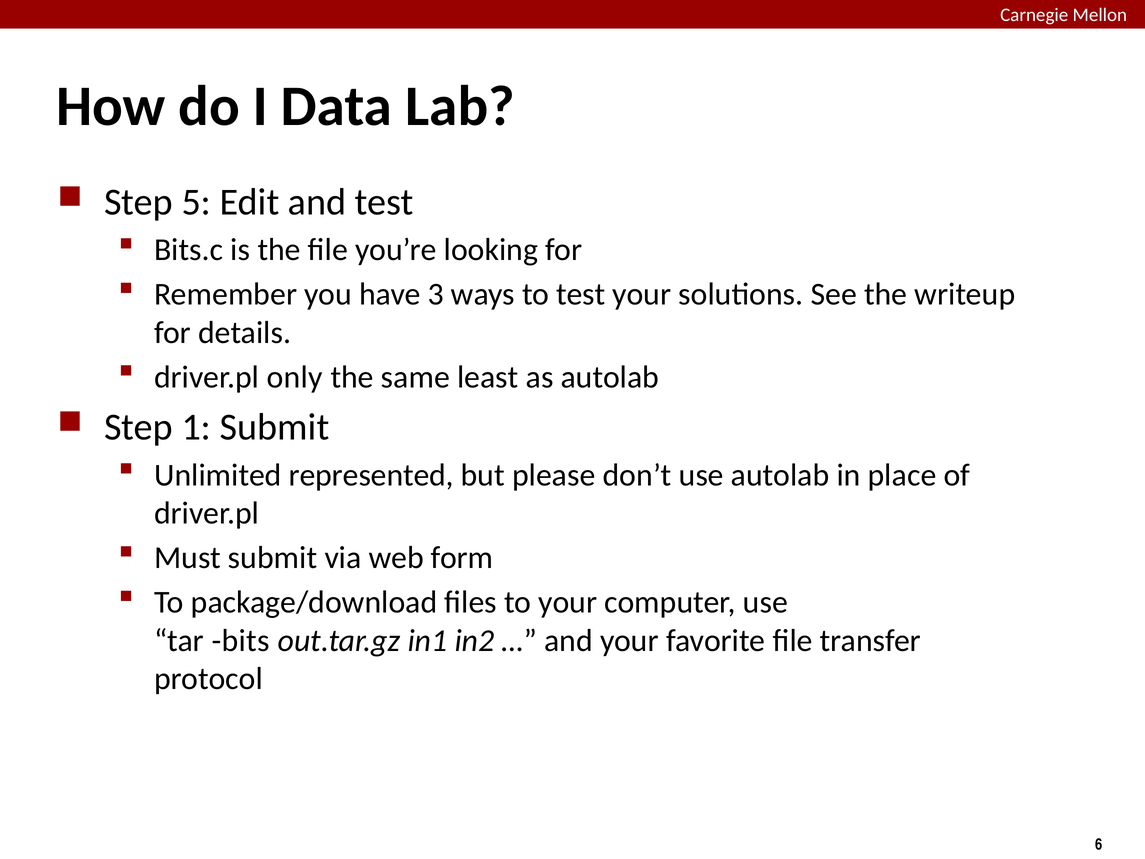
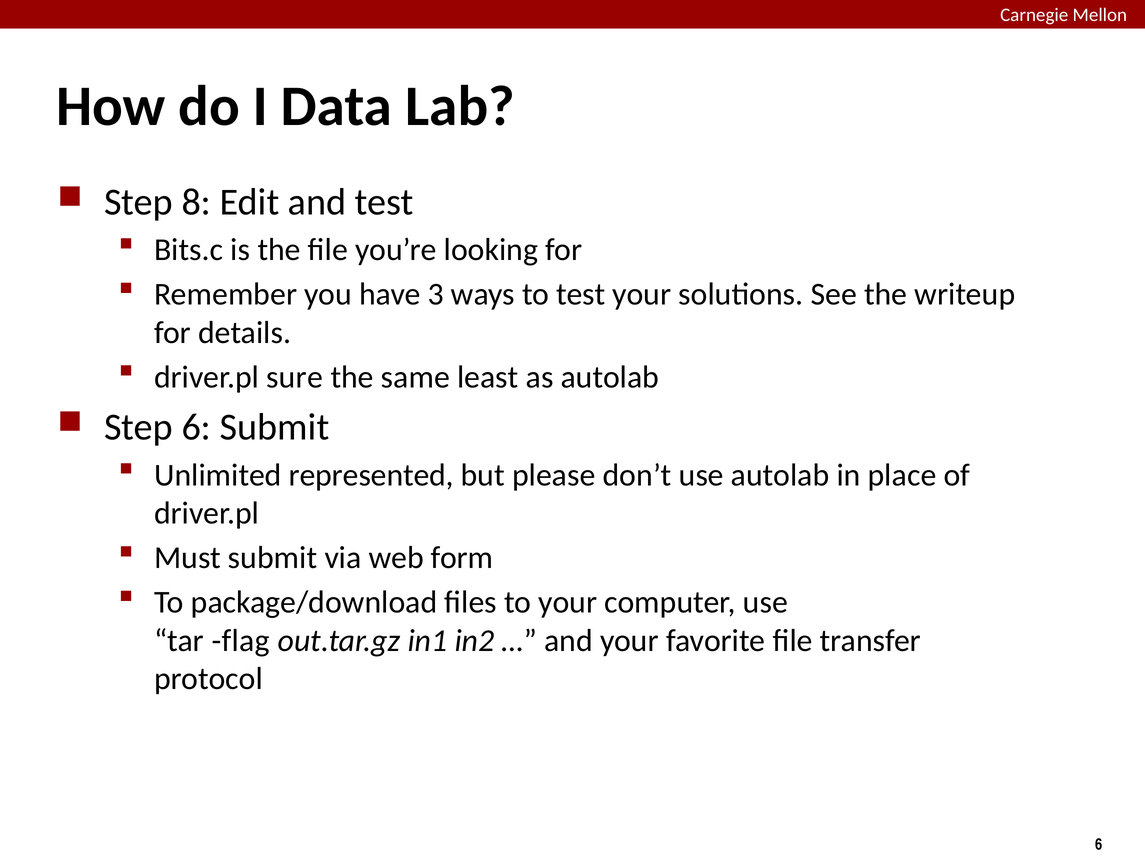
5: 5 -> 8 (196, 202)
only: only -> sure (295, 377)
Step 1: 1 -> 6 (196, 427)
bits: bits -> flag (241, 640)
